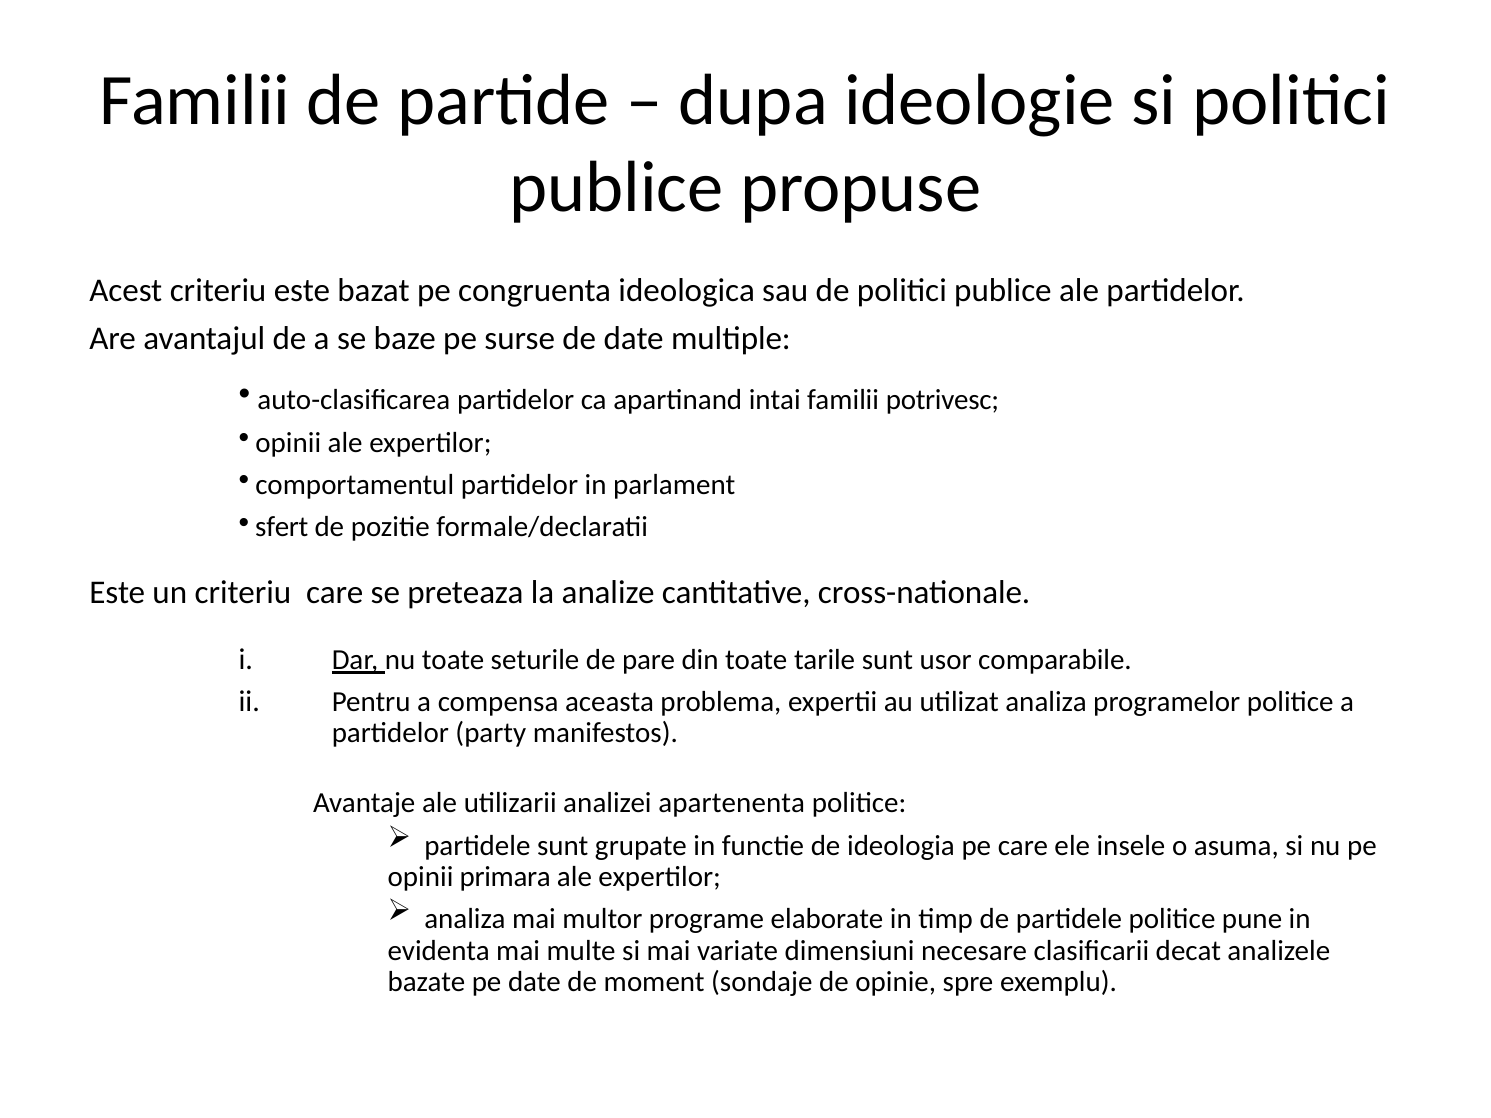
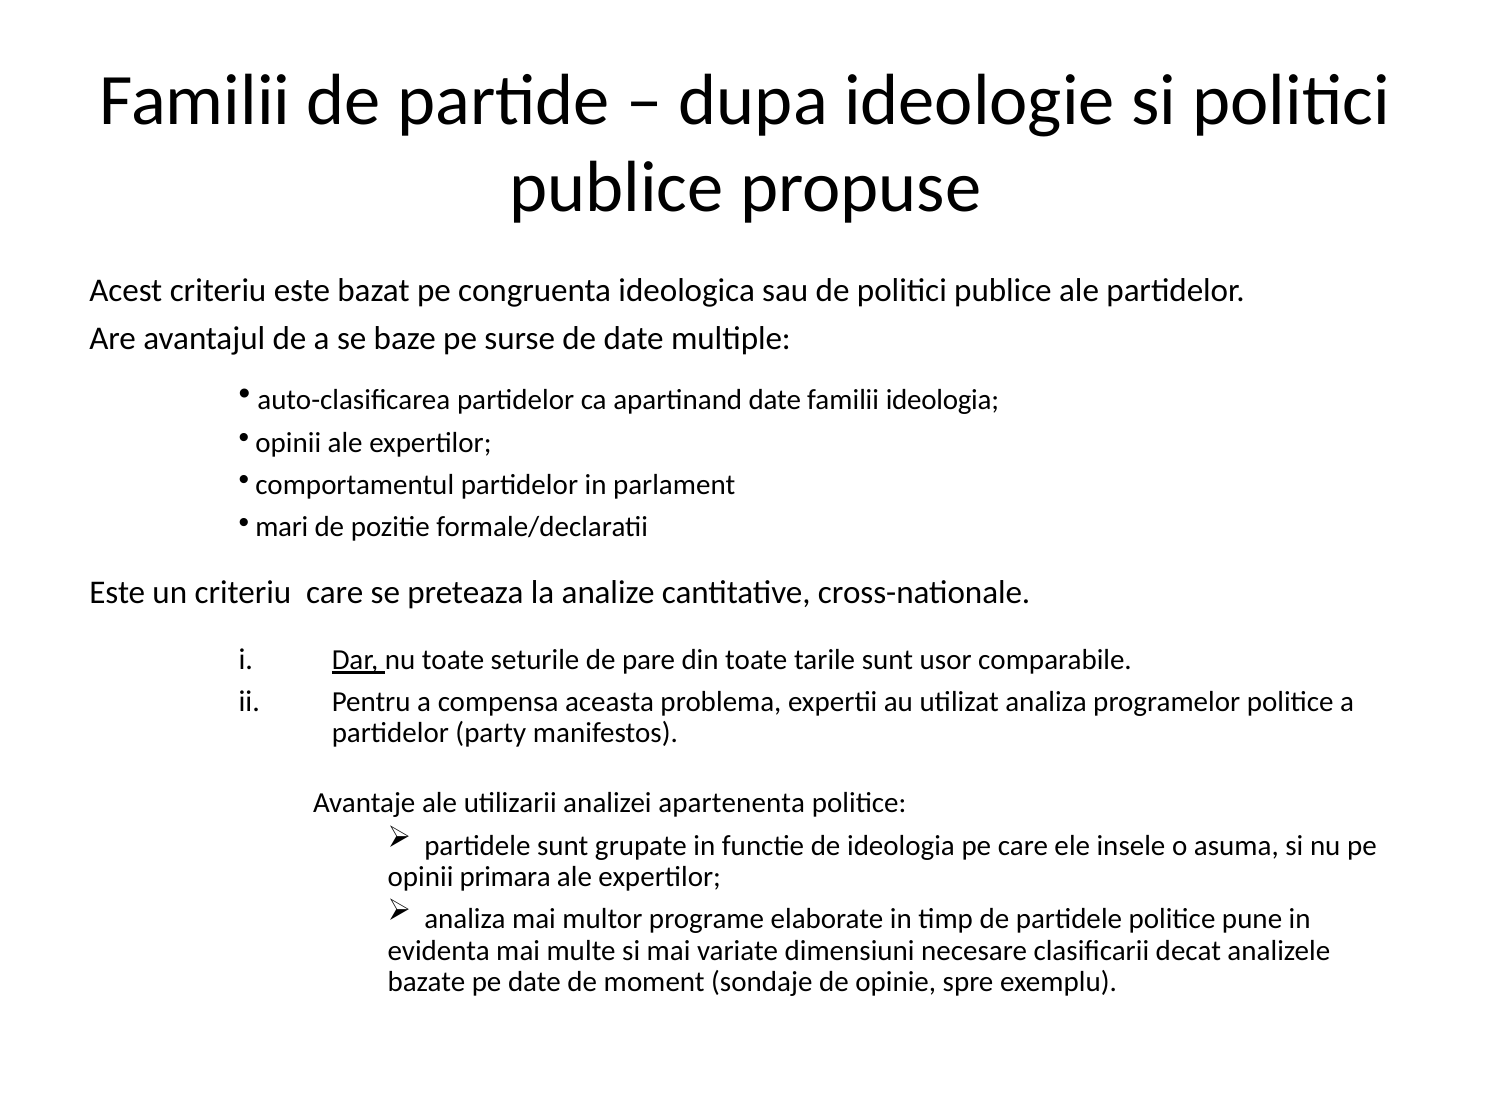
apartinand intai: intai -> date (775, 401)
familii potrivesc: potrivesc -> ideologia (942, 401)
sfert: sfert -> mari (282, 527)
